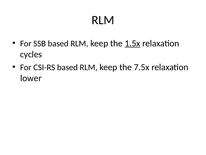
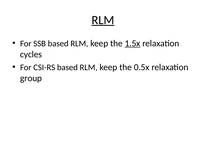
RLM underline: none -> present (103, 20)
7.5x: 7.5x -> 0.5x (142, 67)
lower: lower -> group (31, 78)
